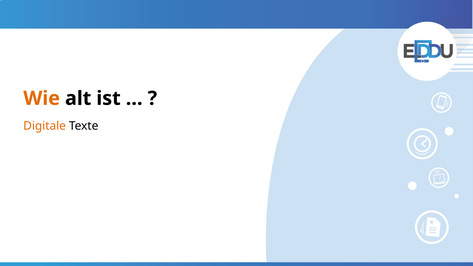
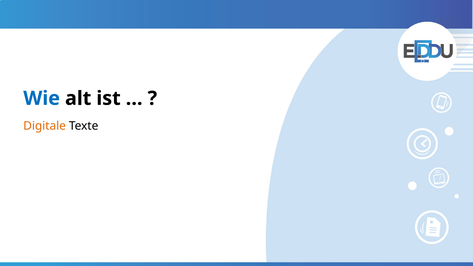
Wie colour: orange -> blue (42, 98)
